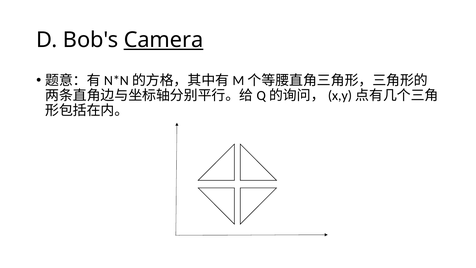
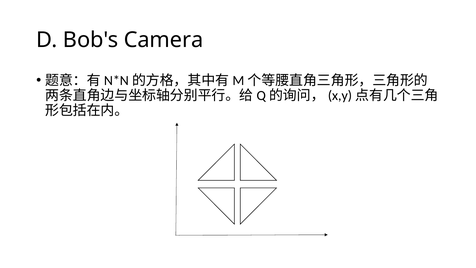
Camera underline: present -> none (164, 40)
